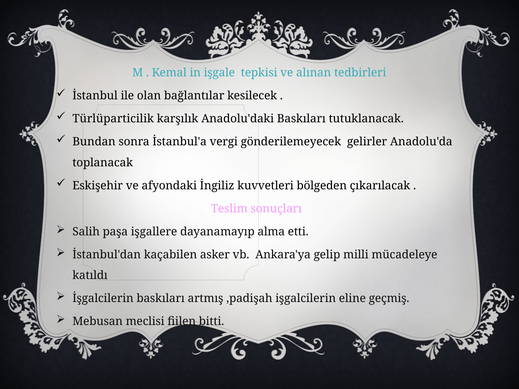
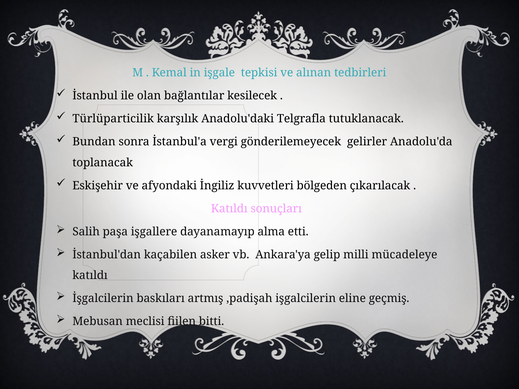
Anadolu'daki Baskıları: Baskıları -> Telgrafla (301, 119)
Teslim: Teslim -> Katıldı (229, 209)
